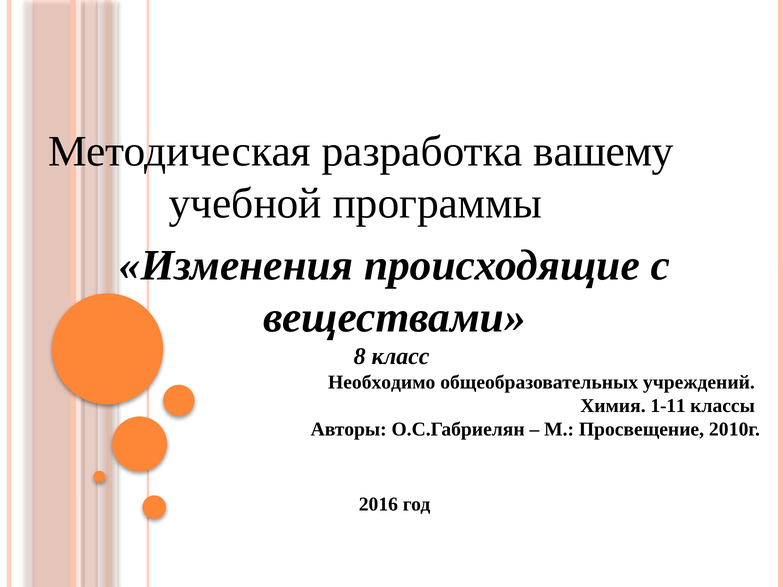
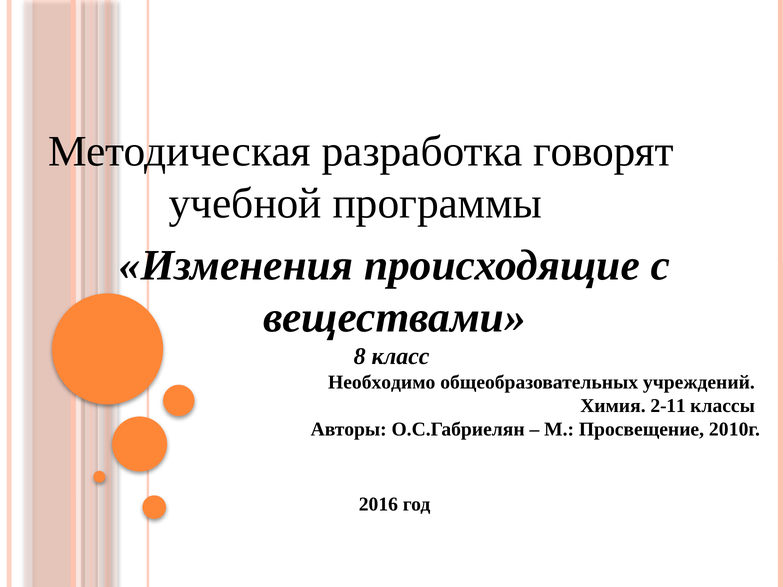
вашему: вашему -> говорят (603, 151)
1-11: 1-11 -> 2-11 (668, 406)
